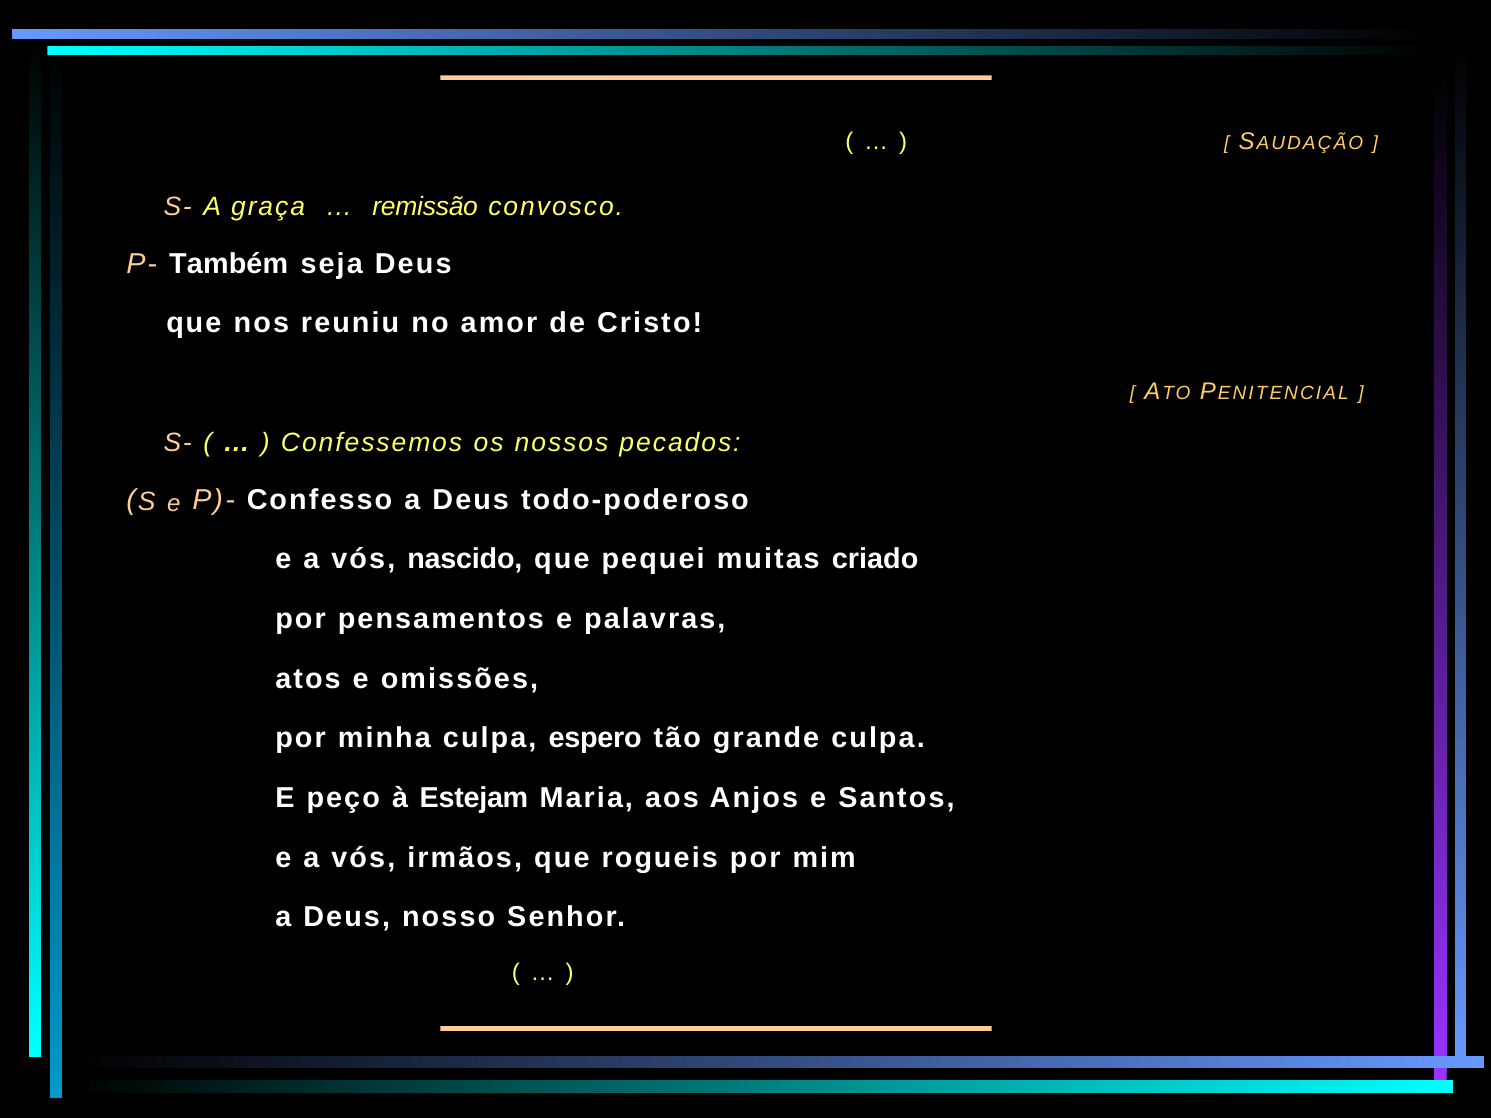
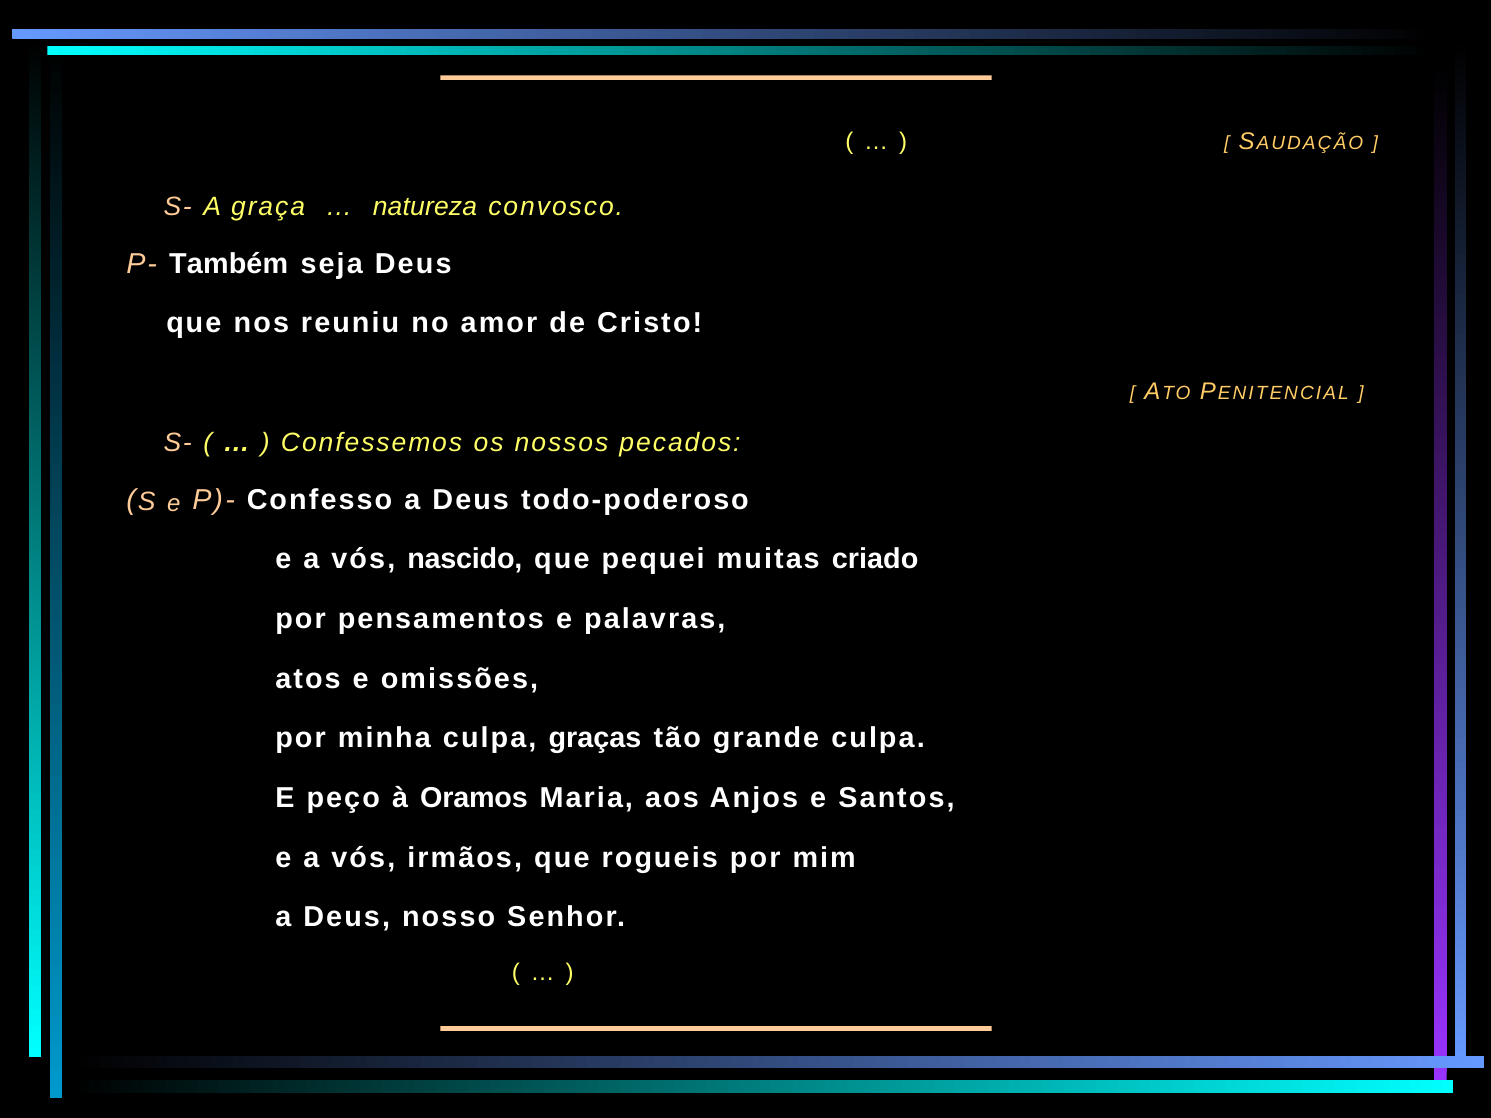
remissão: remissão -> natureza (425, 207)
espero: espero -> graças (595, 739)
Estejam: Estejam -> Oramos (474, 798)
